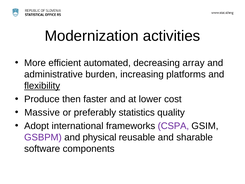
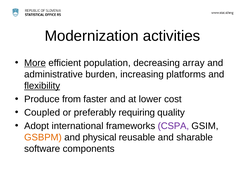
More underline: none -> present (35, 63)
automated: automated -> population (107, 63)
then: then -> from (72, 99)
Massive: Massive -> Coupled (42, 112)
statistics: statistics -> requiring (137, 112)
GSBPM colour: purple -> orange (43, 137)
